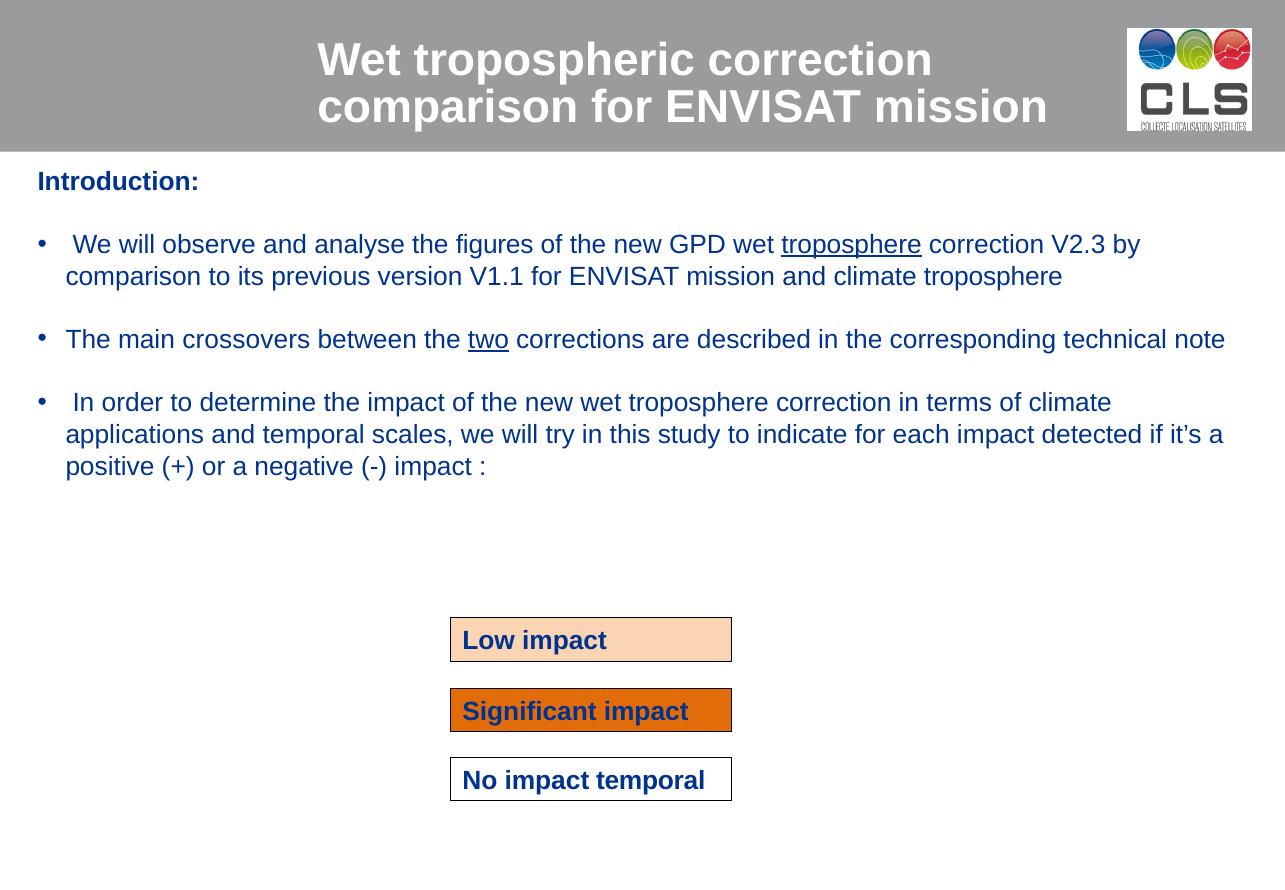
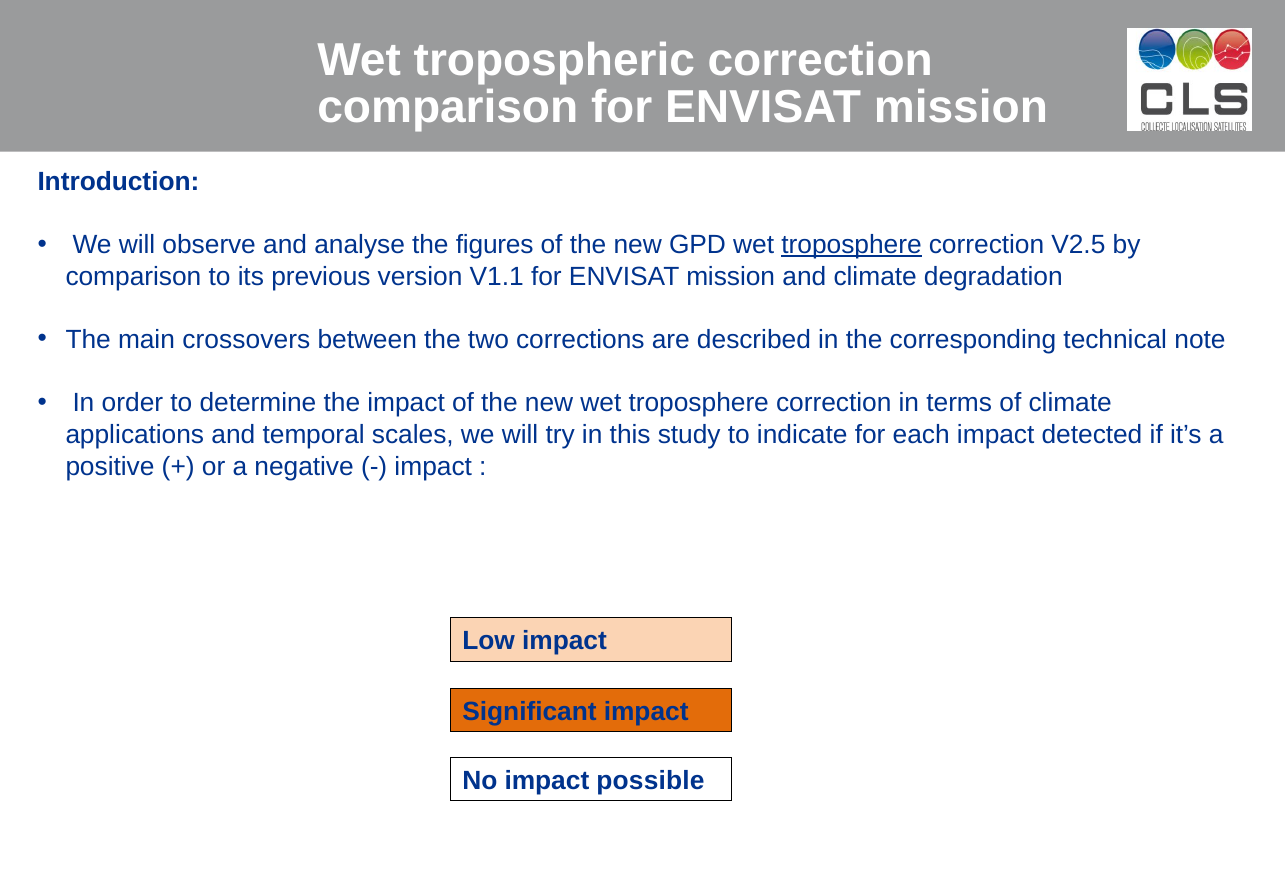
V2.3: V2.3 -> V2.5 (1078, 245)
climate troposphere: troposphere -> degradation (993, 276)
two underline: present -> none (488, 340)
impact temporal: temporal -> possible (650, 781)
